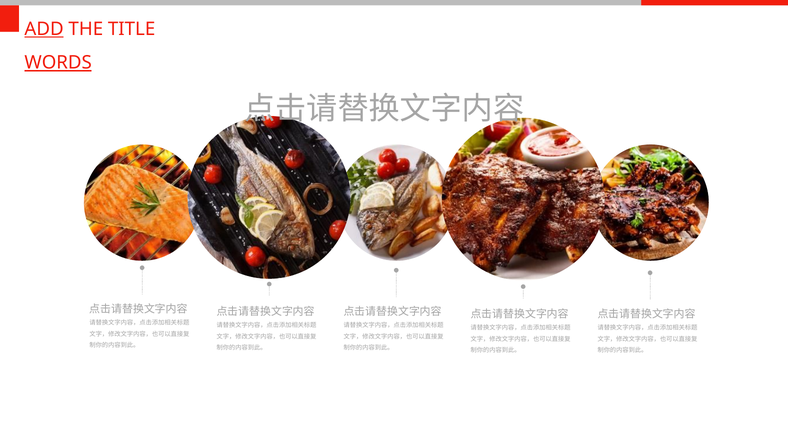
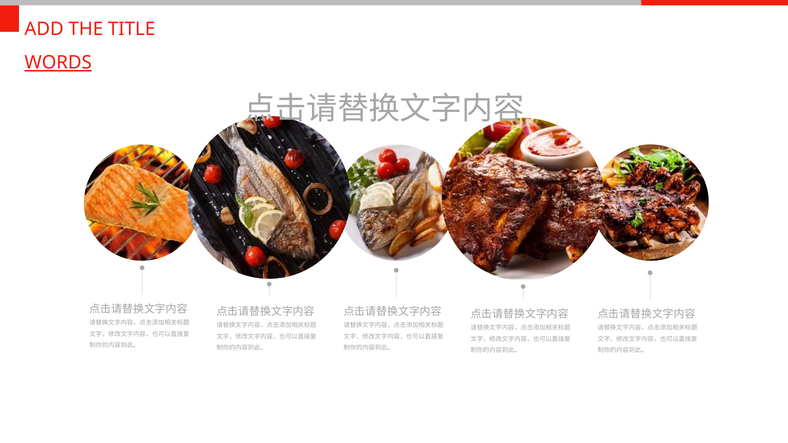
ADD underline: present -> none (44, 29)
